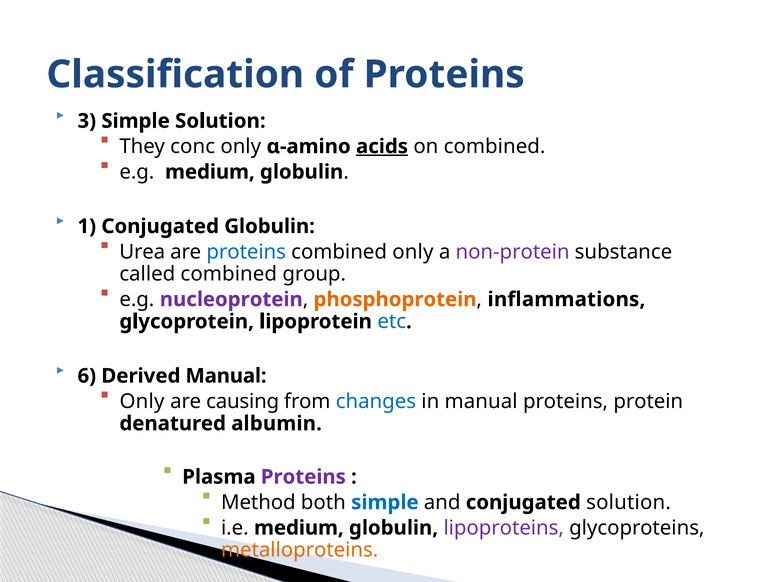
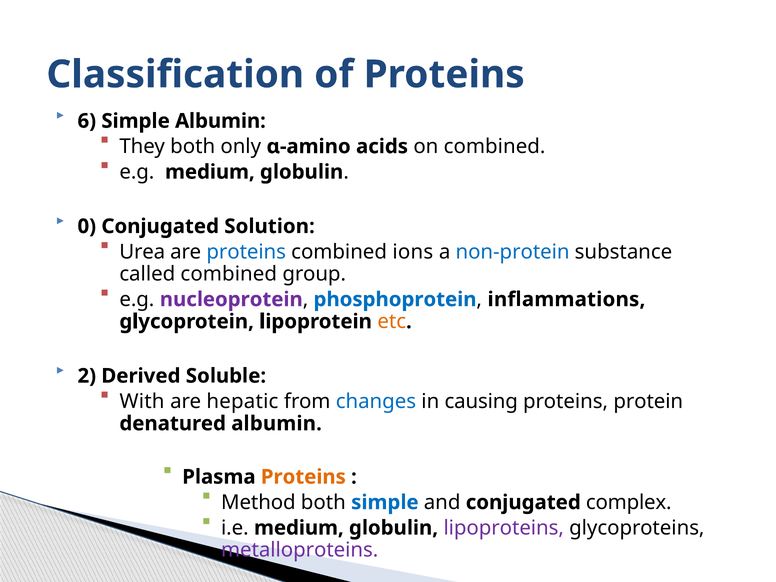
3: 3 -> 6 (87, 121)
Simple Solution: Solution -> Albumin (220, 121)
They conc: conc -> both (193, 146)
acids underline: present -> none (382, 146)
1: 1 -> 0 (87, 226)
Conjugated Globulin: Globulin -> Solution (270, 226)
combined only: only -> ions (413, 252)
non-protein colour: purple -> blue (513, 252)
phosphoprotein colour: orange -> blue (395, 299)
etc colour: blue -> orange (392, 322)
6: 6 -> 2 (87, 376)
Derived Manual: Manual -> Soluble (226, 376)
Only: Only -> With (142, 401)
causing: causing -> hepatic (242, 401)
in manual: manual -> causing (481, 401)
Proteins colour: purple -> orange (303, 477)
conjugated solution: solution -> complex (629, 502)
metalloproteins colour: orange -> purple (300, 550)
